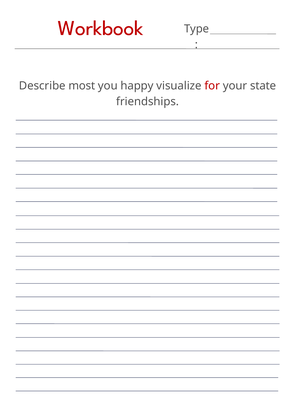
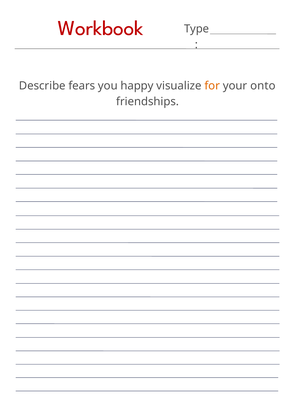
most: most -> fears (82, 86)
for colour: red -> orange (212, 86)
state: state -> onto (263, 86)
